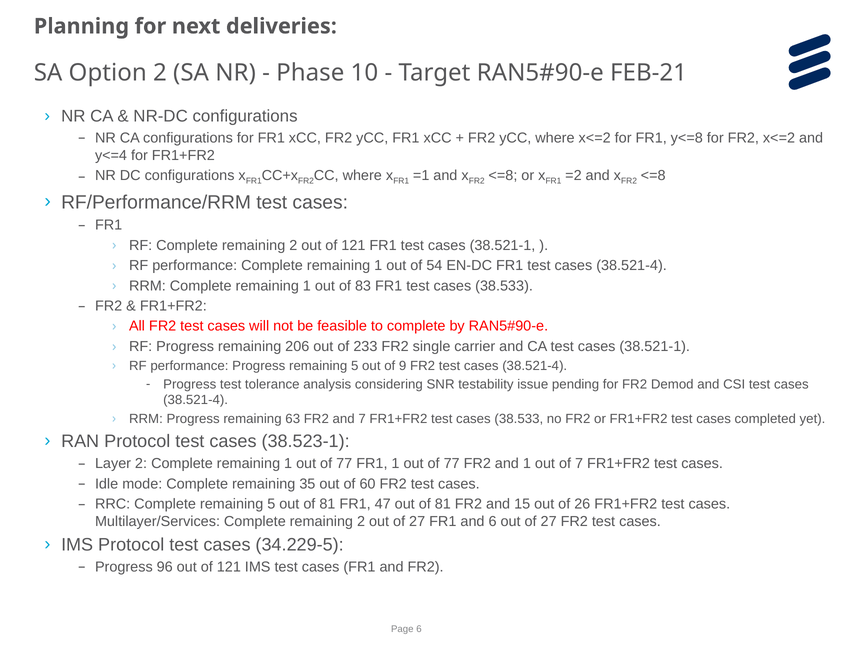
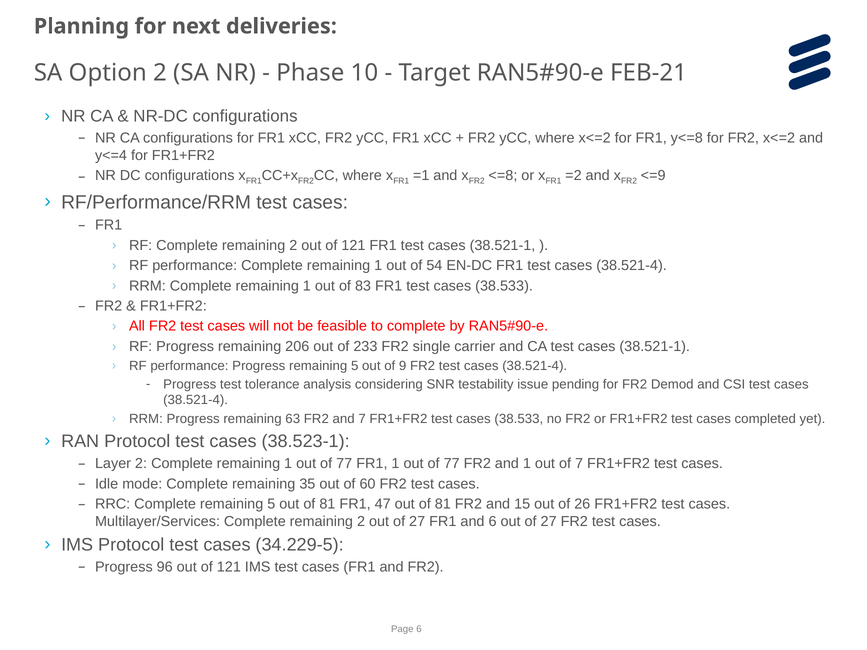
<=8: <=8 -> <=9 (653, 176)
